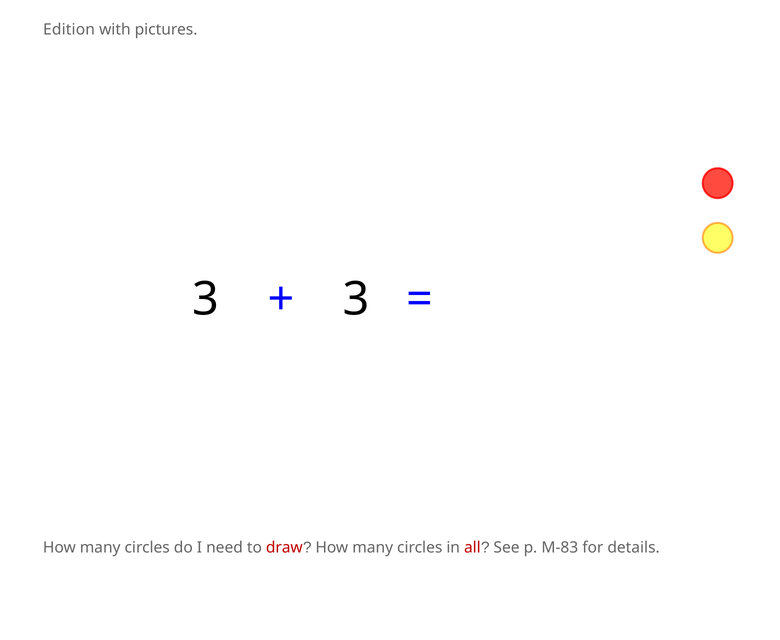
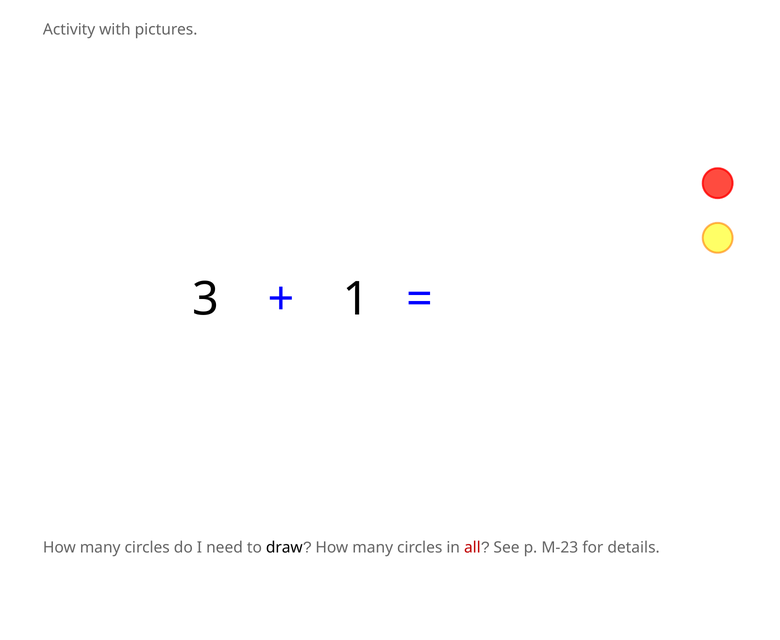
Edition: Edition -> Activity (69, 29)
3: 3 -> 1 (356, 299)
draw colour: red -> black (284, 547)
M-83: M-83 -> M-23 (560, 547)
